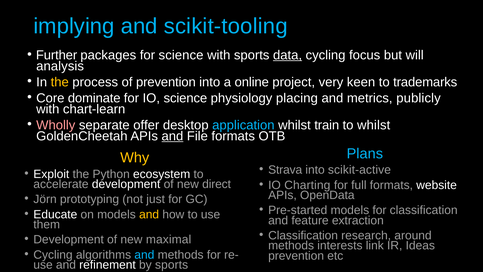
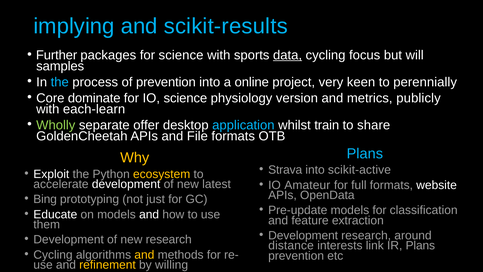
scikit-tooling: scikit-tooling -> scikit-results (226, 26)
analysis: analysis -> samples (60, 66)
the colour: yellow -> light blue (60, 82)
trademarks: trademarks -> perennially (425, 82)
placing: placing -> version (297, 98)
chart-learn: chart-learn -> each-learn (94, 109)
Wholly colour: pink -> light green (56, 125)
to whilst: whilst -> share (374, 125)
and underline: present -> none (172, 136)
ecosystem colour: white -> yellow (162, 174)
Charting: Charting -> Amateur (307, 185)
direct: direct -> latest (217, 184)
Jörn: Jörn -> Bing (45, 199)
Pre-started: Pre-started -> Pre-update (298, 210)
and colour: yellow -> white (149, 214)
Classification: Classification -> Development (303, 235)
new maximal: maximal -> research (169, 239)
methods: methods -> distance (291, 245)
IR Ideas: Ideas -> Plans (420, 245)
and colour: light blue -> yellow (144, 255)
refinement colour: white -> yellow (108, 265)
by sports: sports -> willing (172, 265)
